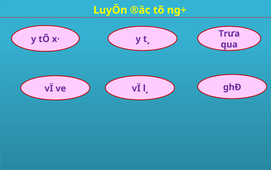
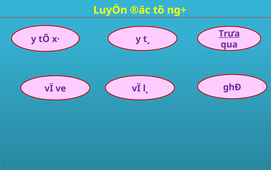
Trưa underline: none -> present (229, 33)
